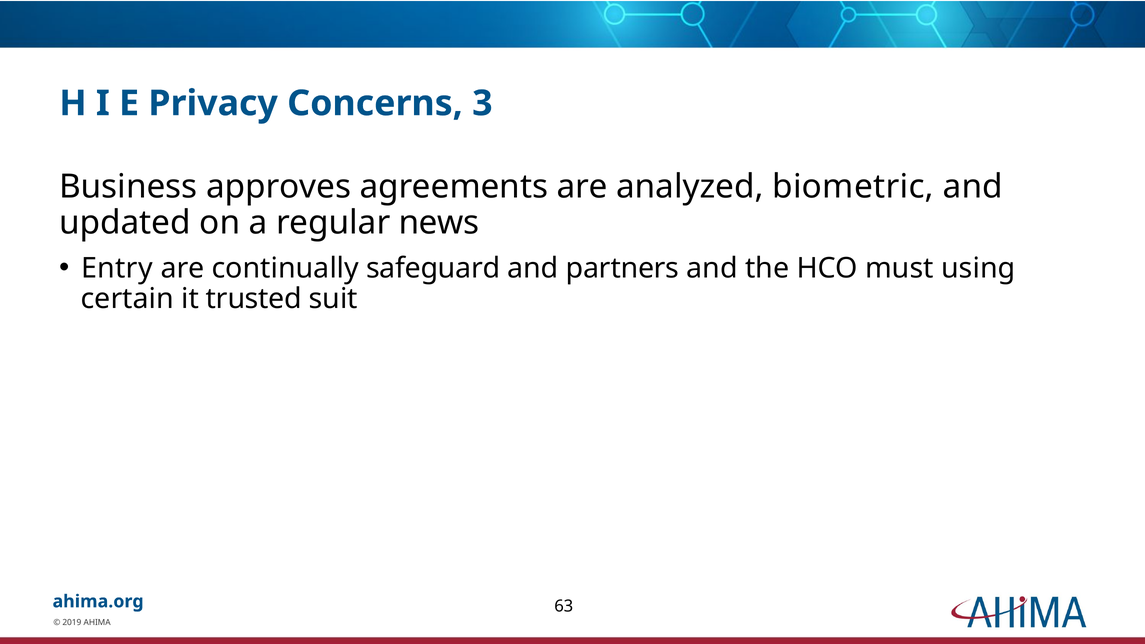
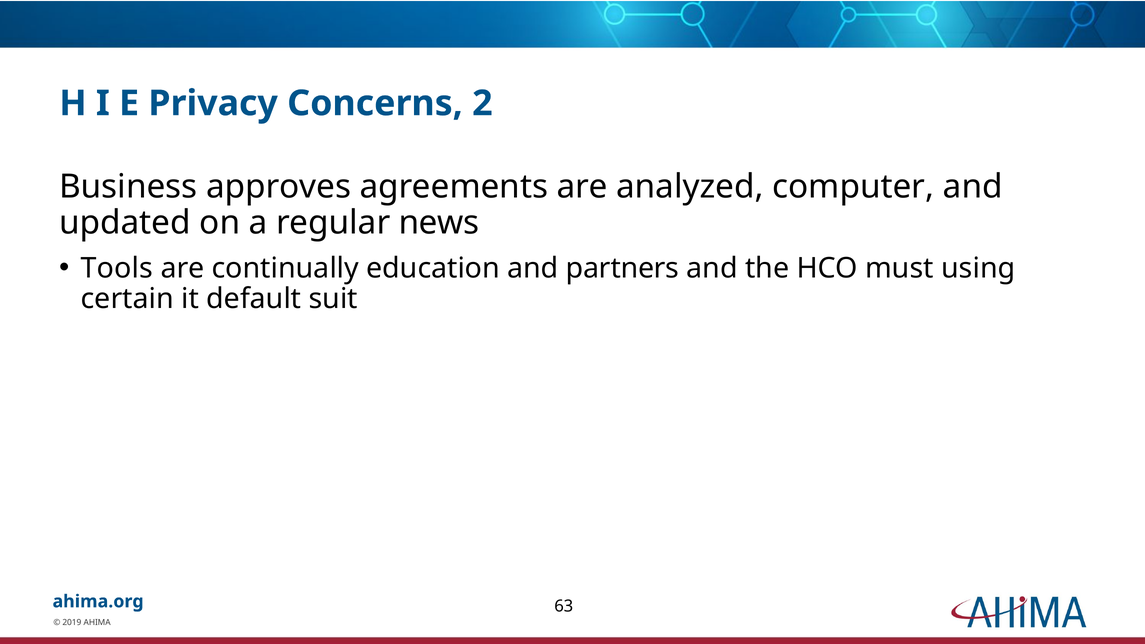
3: 3 -> 2 (482, 103)
biometric: biometric -> computer (853, 187)
Entry: Entry -> Tools (117, 268)
safeguard: safeguard -> education (433, 268)
trusted: trusted -> default (254, 299)
